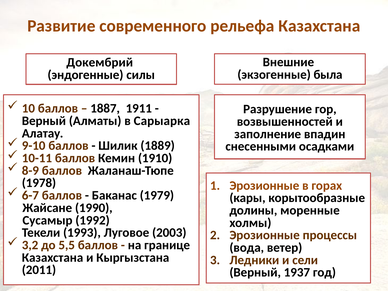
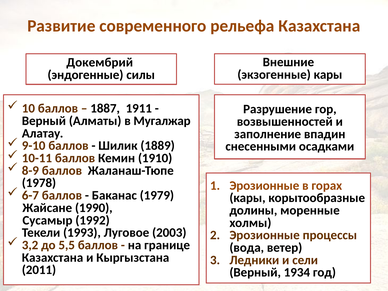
экзогенные была: была -> кары (328, 75)
Сарыарка: Сарыарка -> Мугалжар (162, 121)
1937: 1937 -> 1934 (297, 272)
